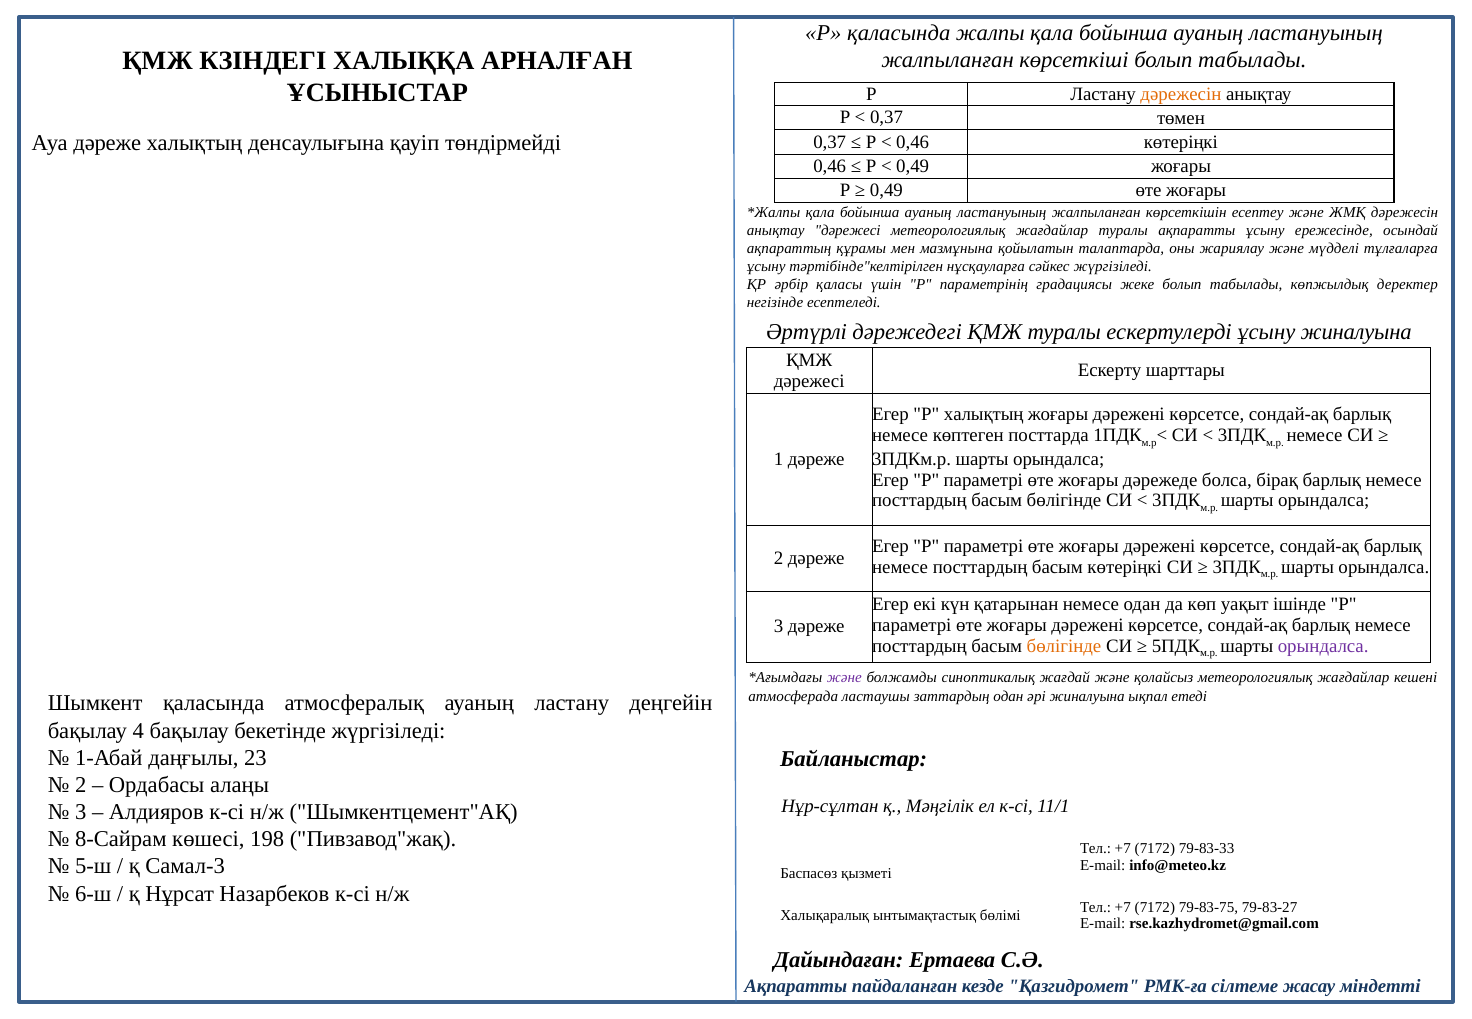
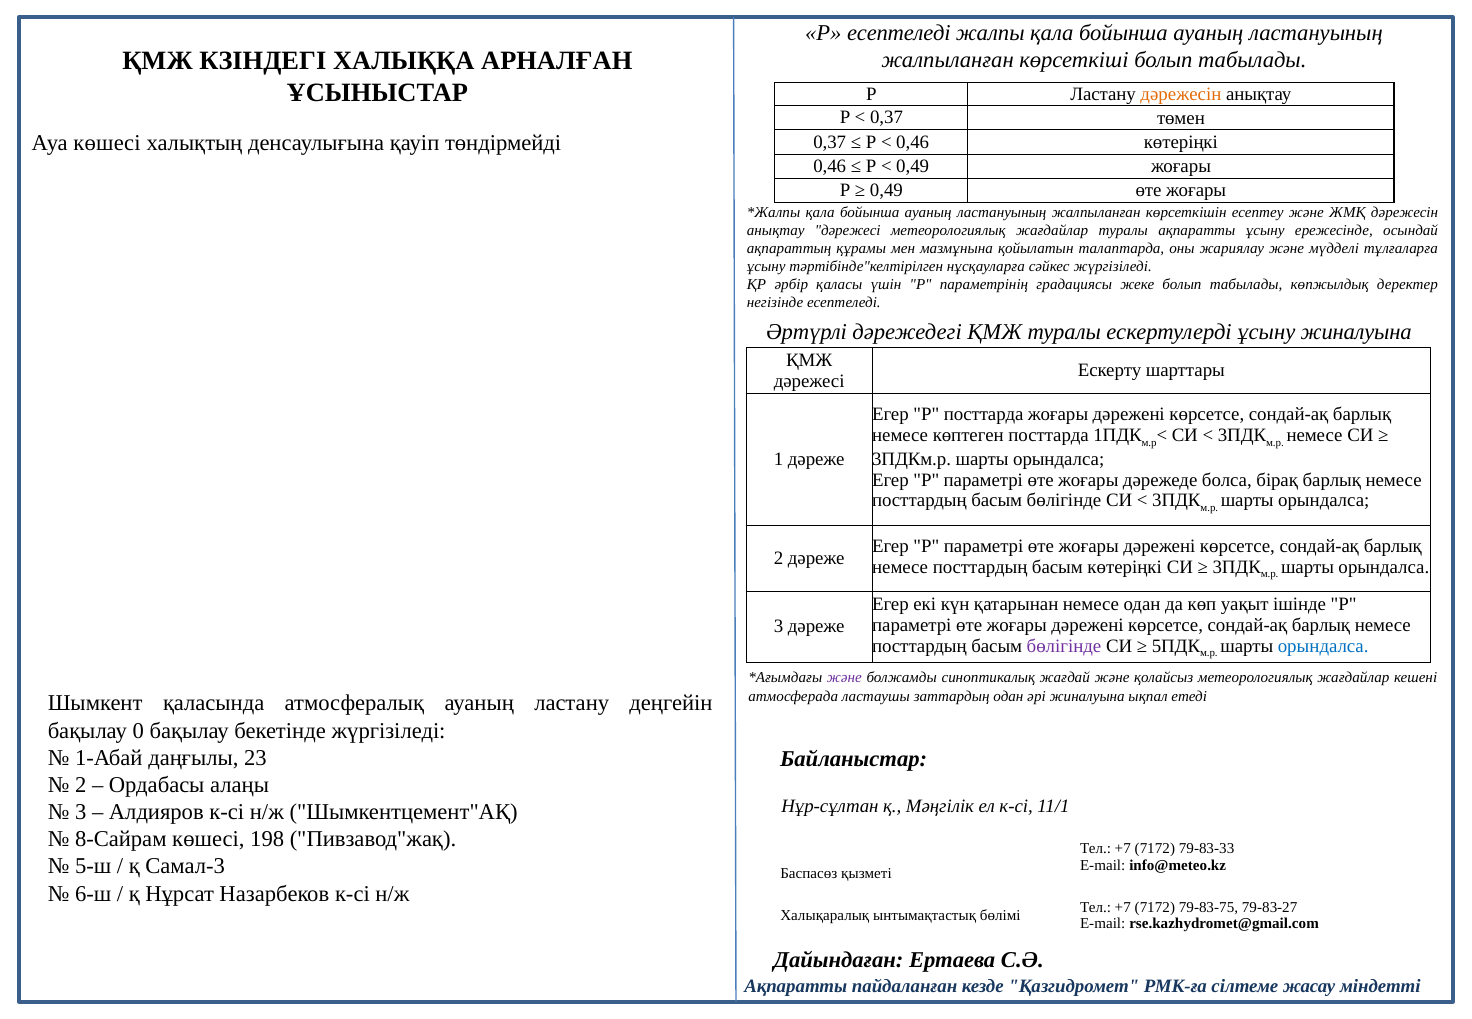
Р қаласында: қаласында -> есептеледі (899, 33)
Ауа дәреже: дәреже -> көшесі (107, 143)
Р халықтың: халықтың -> посттарда (984, 415)
бөлігінде colour: orange -> purple (1064, 646)
орындалса colour: purple -> blue (1323, 646)
4: 4 -> 0 (138, 731)
